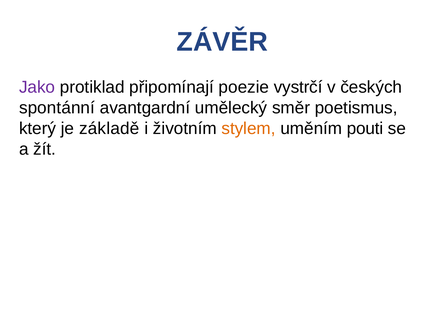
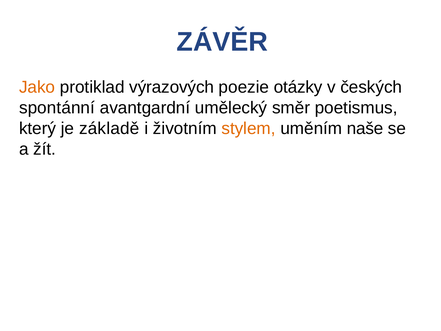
Jako colour: purple -> orange (37, 87)
připomínají: připomínají -> výrazových (172, 87)
vystrčí: vystrčí -> otázky (298, 87)
pouti: pouti -> naše (365, 128)
